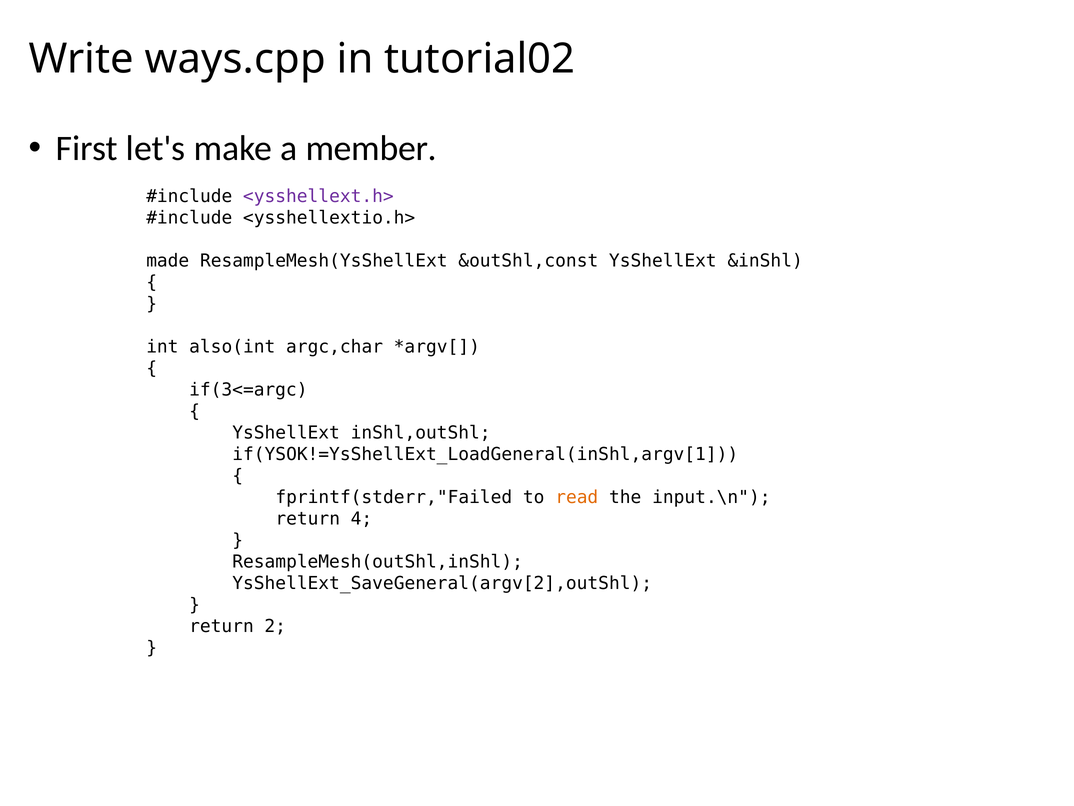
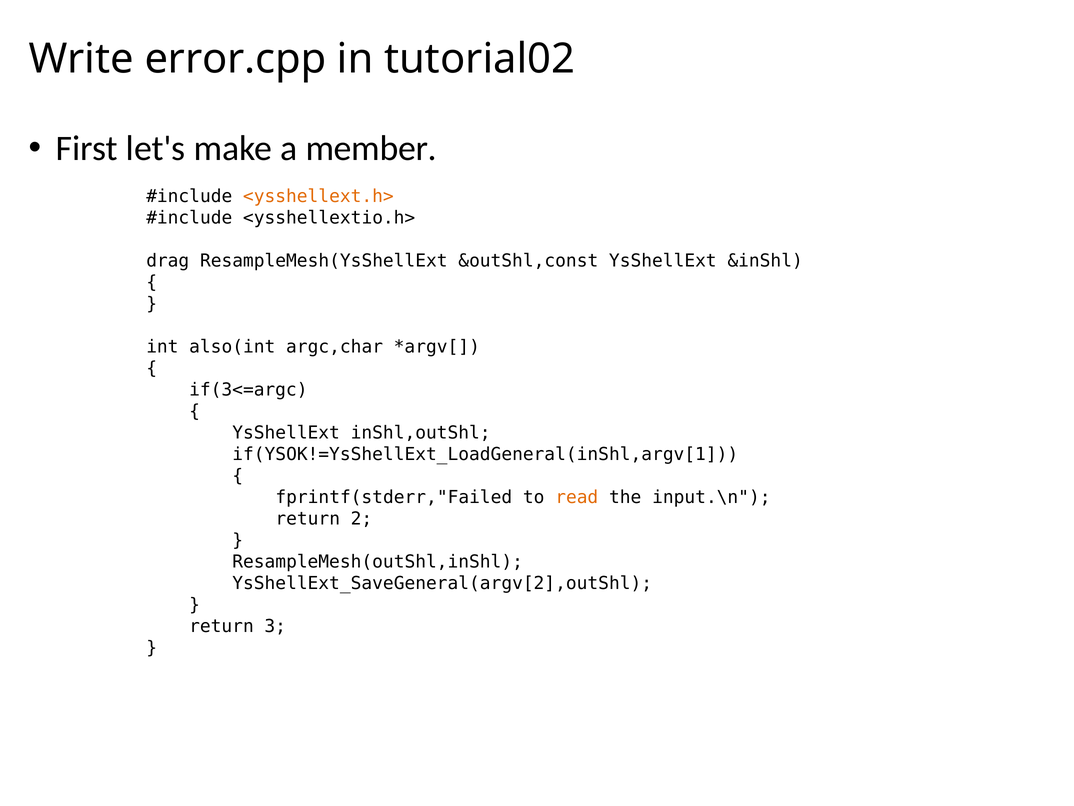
ways.cpp: ways.cpp -> error.cpp (235, 59)
<ysshellext.h> colour: purple -> orange (318, 196)
made: made -> drag (168, 261)
4: 4 -> 2 (362, 518)
2: 2 -> 3 (275, 626)
